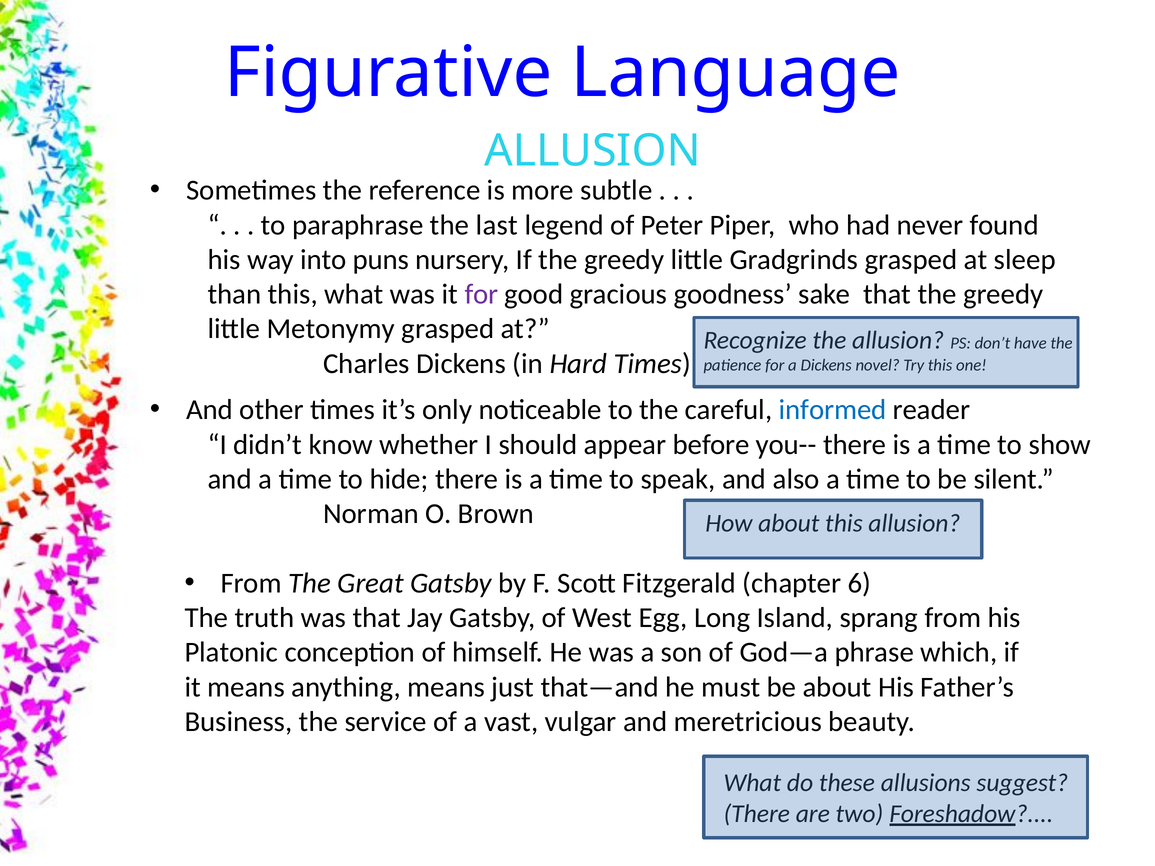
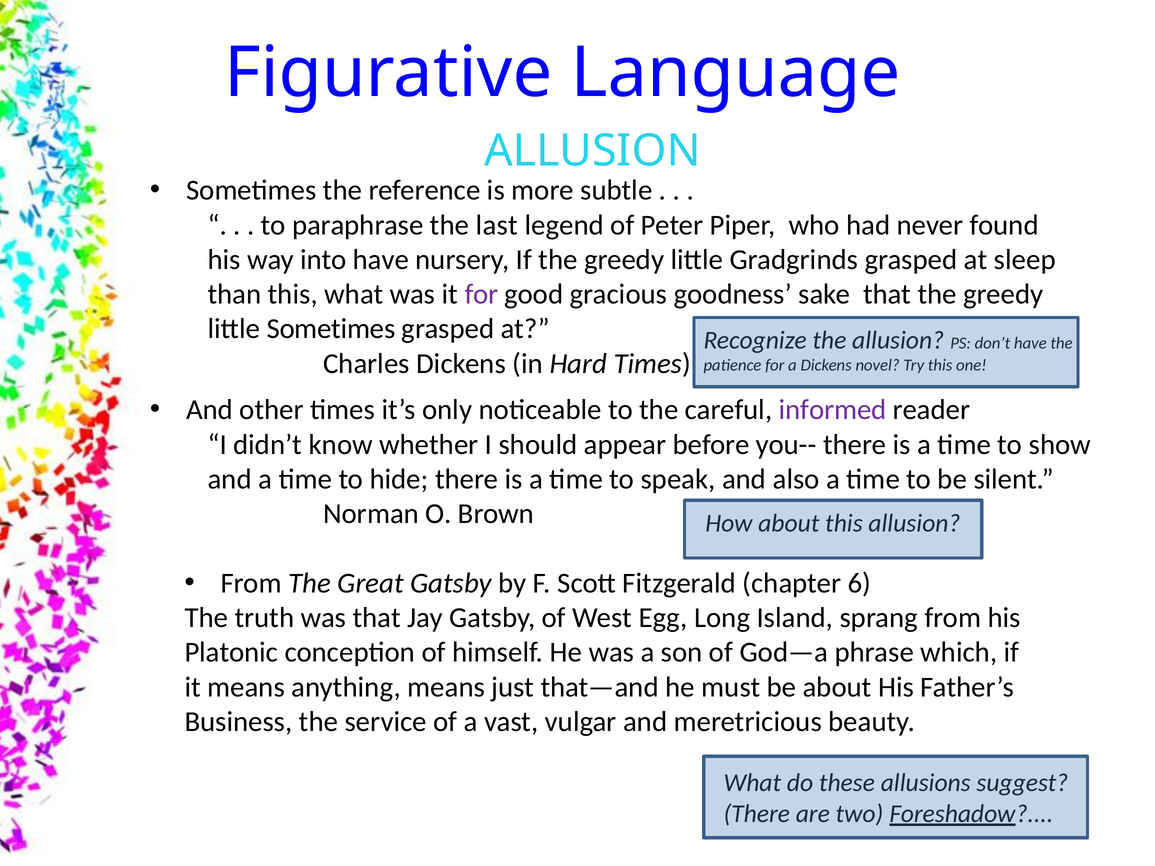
into puns: puns -> have (381, 260)
little Metonymy: Metonymy -> Sometimes (331, 329)
informed colour: blue -> purple (833, 410)
